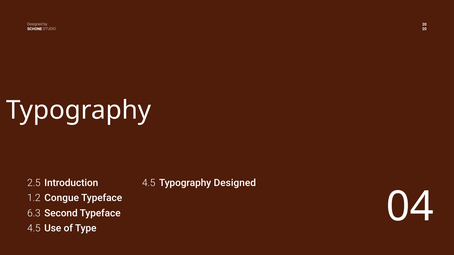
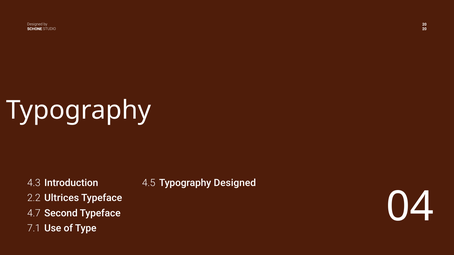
2.5: 2.5 -> 4.3 (34, 183)
1.2: 1.2 -> 2.2 (34, 198)
Congue: Congue -> Ultrices (62, 198)
6.3: 6.3 -> 4.7 (34, 213)
4.5: 4.5 -> 7.1 (34, 229)
